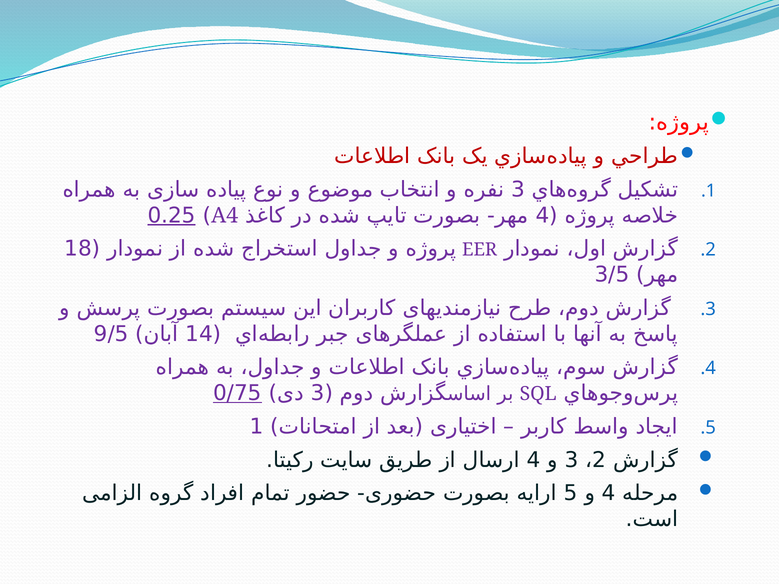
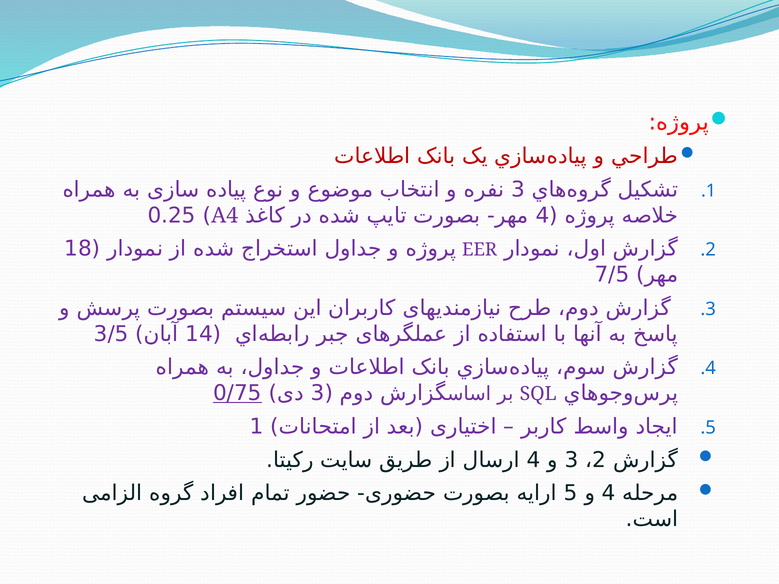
0.25 underline: present -> none (172, 216)
3/5: 3/5 -> 7/5 (612, 275)
9/5: 9/5 -> 3/5 (111, 334)
